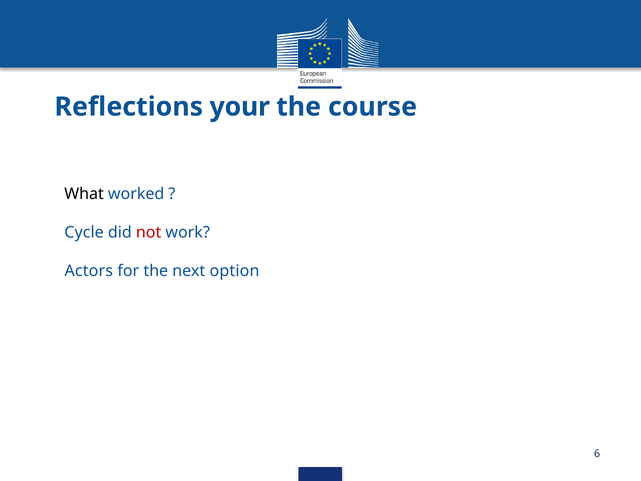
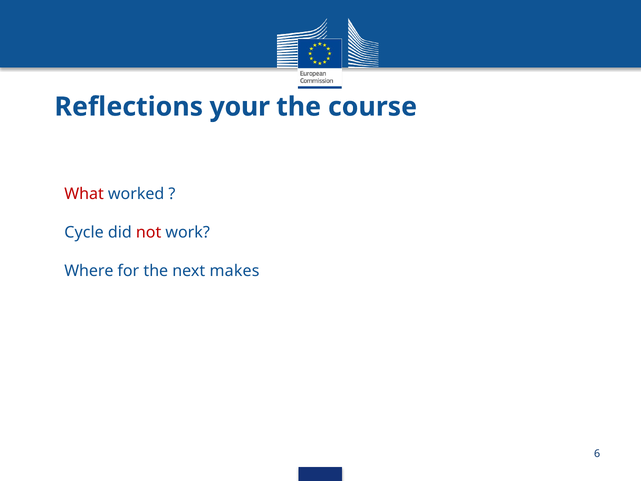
What colour: black -> red (84, 194)
Actors: Actors -> Where (89, 271)
option: option -> makes (235, 271)
